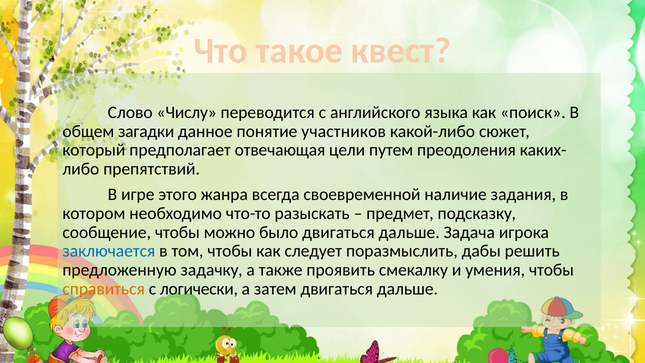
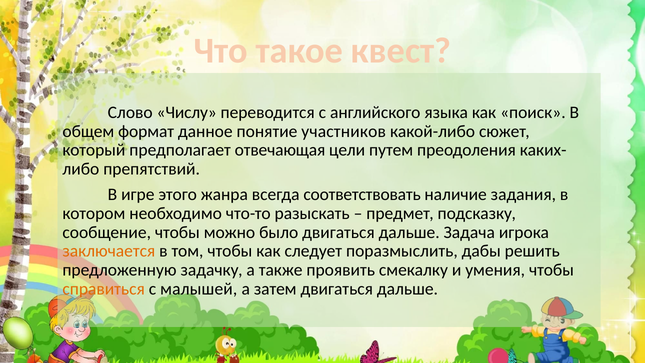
загадки: загадки -> формат (146, 131)
своевременной: своевременной -> соответствовать (362, 195)
заключается colour: blue -> orange (109, 251)
логически: логически -> малышей (199, 289)
